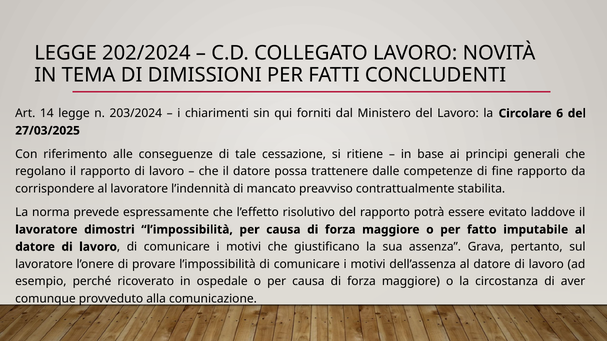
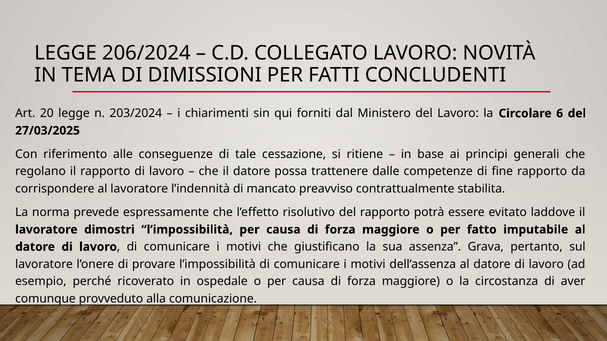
202/2024: 202/2024 -> 206/2024 (146, 53)
14: 14 -> 20 (47, 114)
